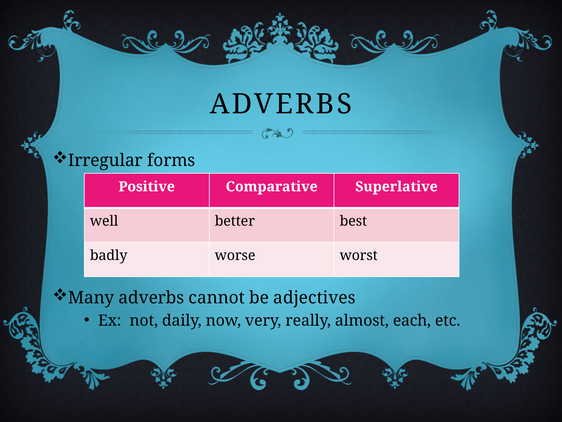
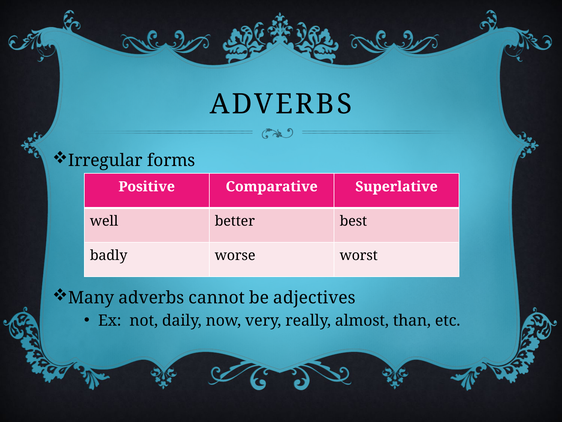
each: each -> than (412, 320)
